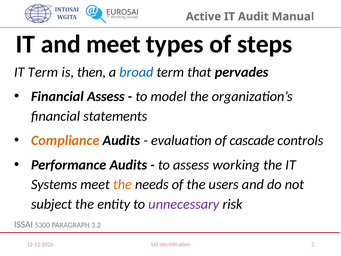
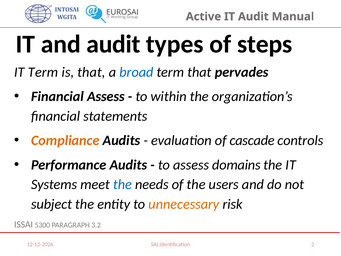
and meet: meet -> audit (113, 44)
is then: then -> that (91, 72)
model: model -> within (169, 96)
working: working -> domains (236, 165)
the colour: orange -> blue (122, 184)
unnecessary colour: purple -> orange (184, 204)
